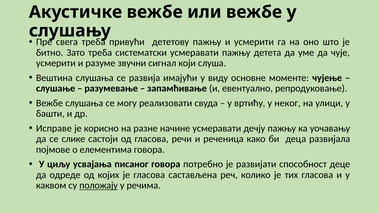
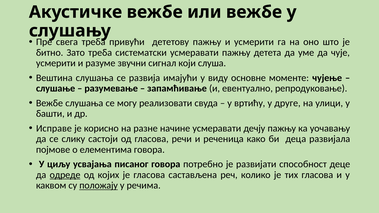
неког: неког -> друге (287, 103)
слике: слике -> слику (73, 139)
одреде underline: none -> present (65, 175)
